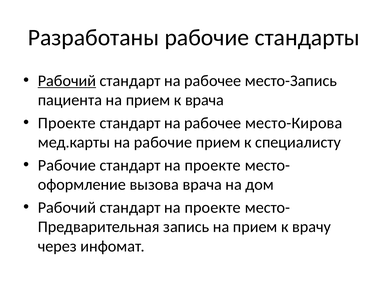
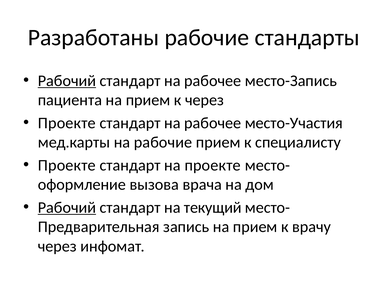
к врача: врача -> через (204, 100)
место-Кирова: место-Кирова -> место-Участия (294, 123)
Рабочие: Рабочие -> Проекте (67, 165)
Рабочий underline: none -> present (67, 207)
проекте: проекте -> текущий (213, 207)
